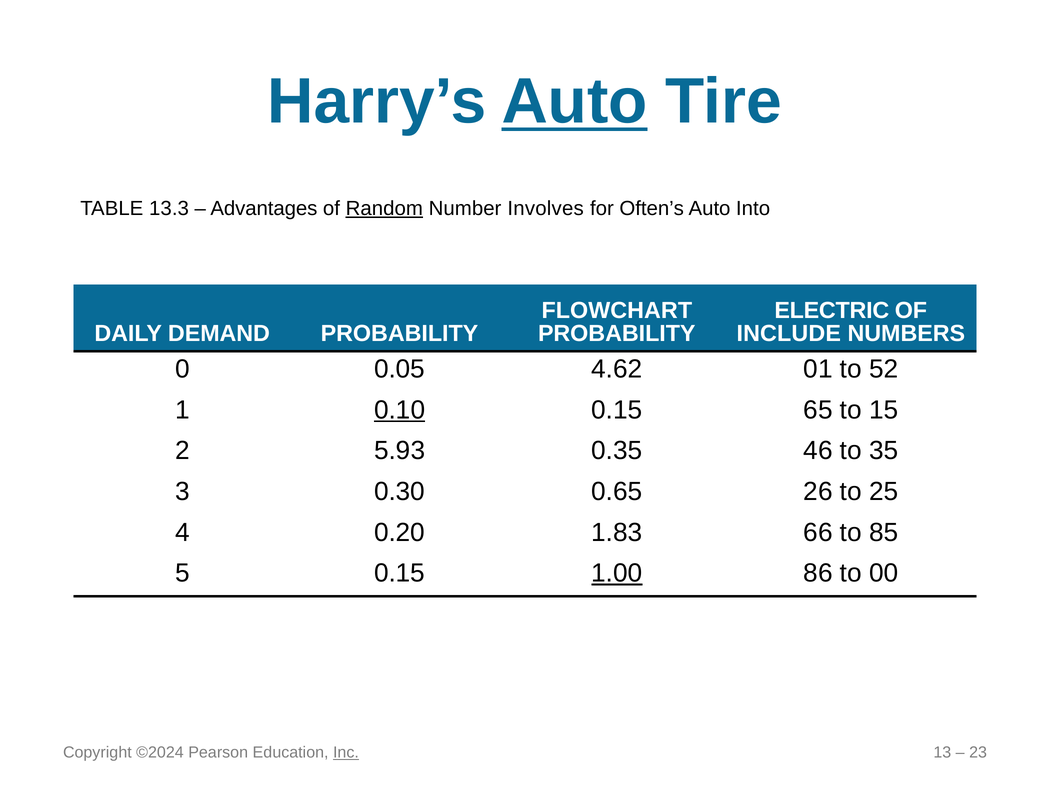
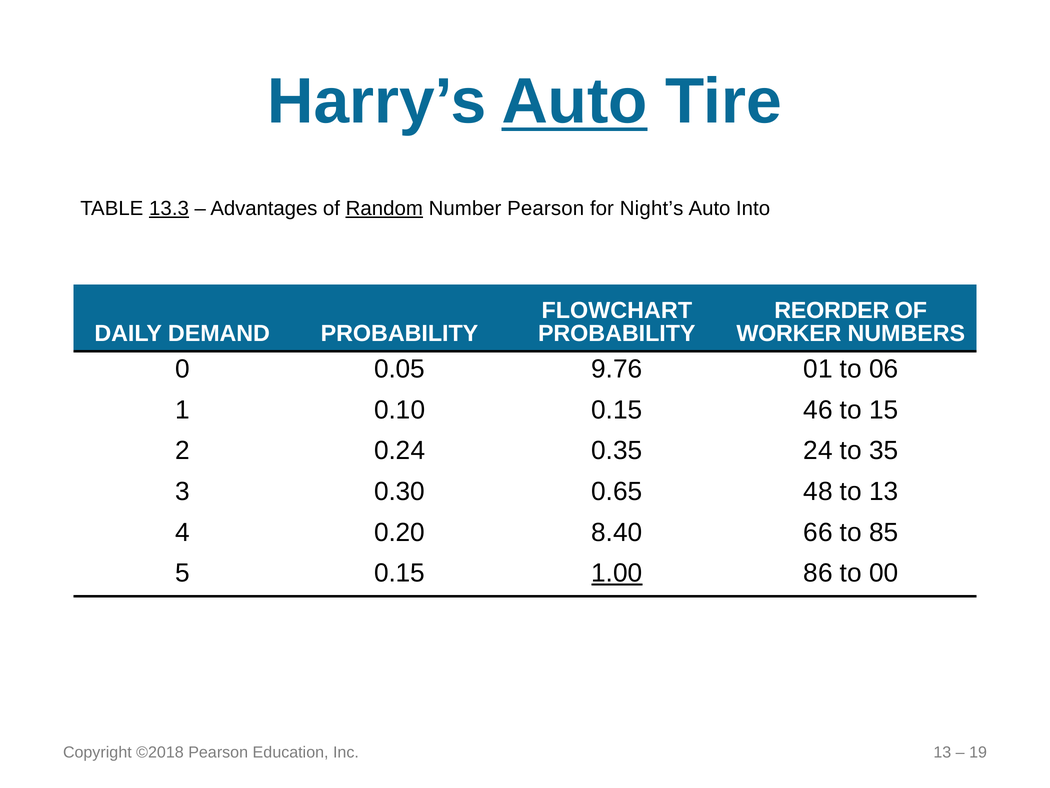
13.3 underline: none -> present (169, 208)
Number Involves: Involves -> Pearson (546, 208)
Often’s: Often’s -> Night’s (652, 208)
ELECTRIC: ELECTRIC -> REORDER (832, 310)
INCLUDE: INCLUDE -> WORKER (789, 333)
4.62: 4.62 -> 9.76 (617, 369)
52: 52 -> 06 (884, 369)
0.10 underline: present -> none (400, 410)
65: 65 -> 46 (818, 410)
5.93: 5.93 -> 0.24 (400, 450)
46: 46 -> 24 (818, 450)
26: 26 -> 48 (818, 491)
to 25: 25 -> 13 (884, 491)
1.83: 1.83 -> 8.40 (617, 532)
©2024: ©2024 -> ©2018 (160, 752)
Inc underline: present -> none (346, 752)
23: 23 -> 19 (978, 752)
